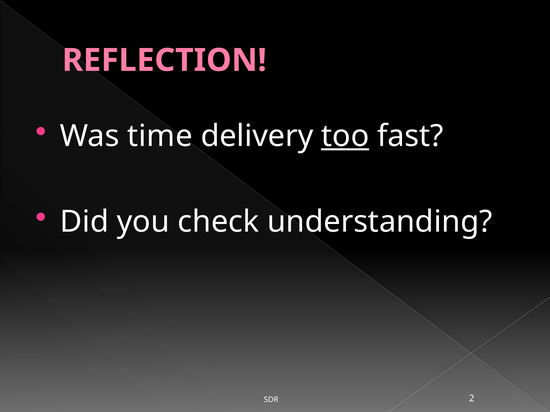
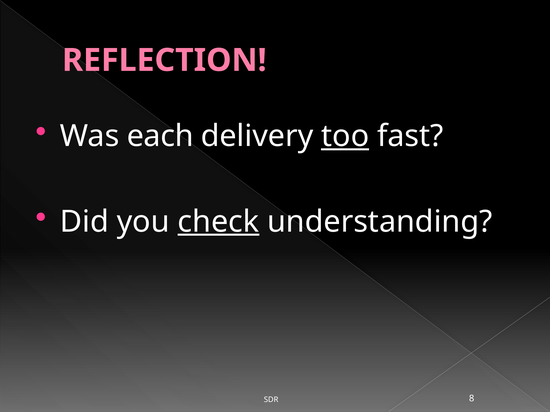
time: time -> each (160, 136)
check underline: none -> present (218, 222)
2: 2 -> 8 (472, 399)
